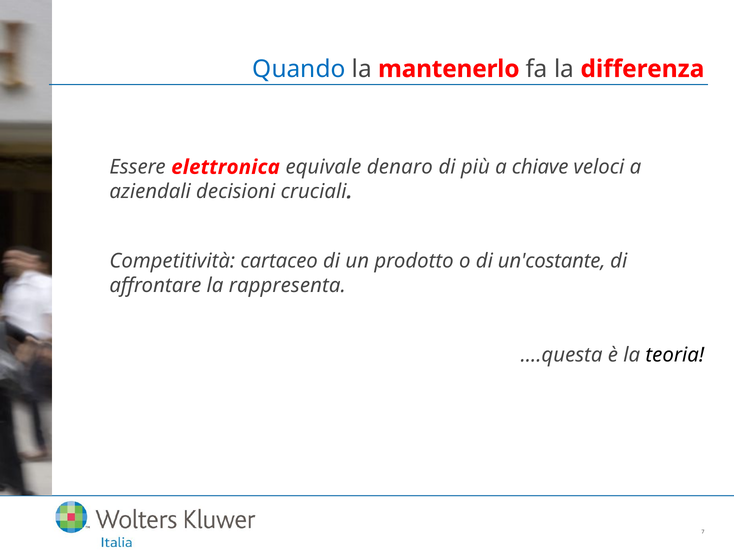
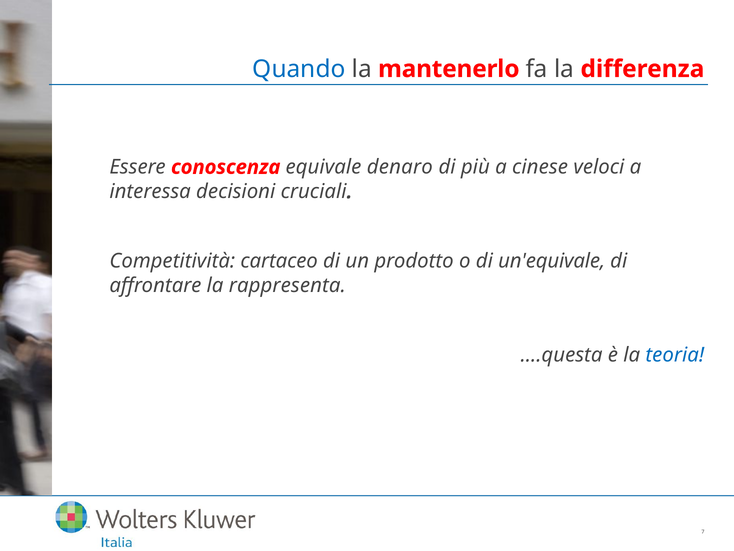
elettronica: elettronica -> conoscenza (226, 167)
chiave: chiave -> cinese (540, 167)
aziendali: aziendali -> interessa (150, 191)
un'costante: un'costante -> un'equivale (552, 261)
teoria colour: black -> blue (675, 355)
